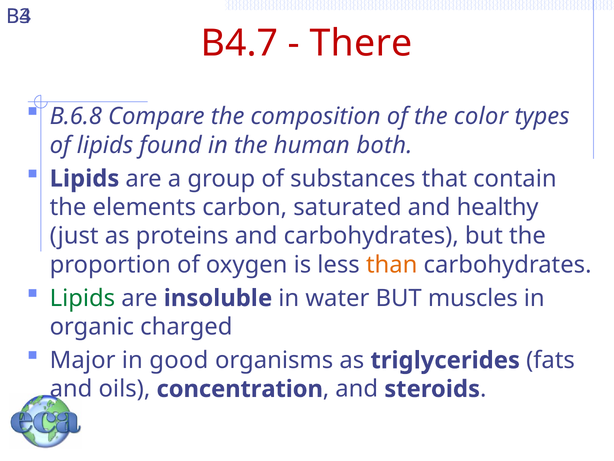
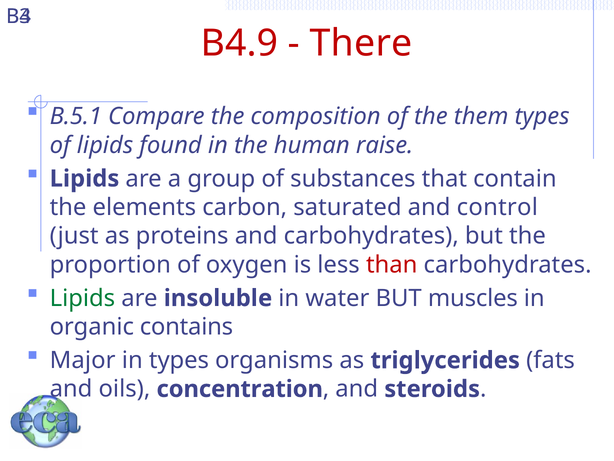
B4.7: B4.7 -> B4.9 (240, 44)
B.6.8: B.6.8 -> B.5.1 (76, 116)
color: color -> them (481, 116)
both: both -> raise (385, 145)
healthy: healthy -> control (497, 207)
than colour: orange -> red (392, 264)
charged: charged -> contains (186, 327)
in good: good -> types (179, 360)
